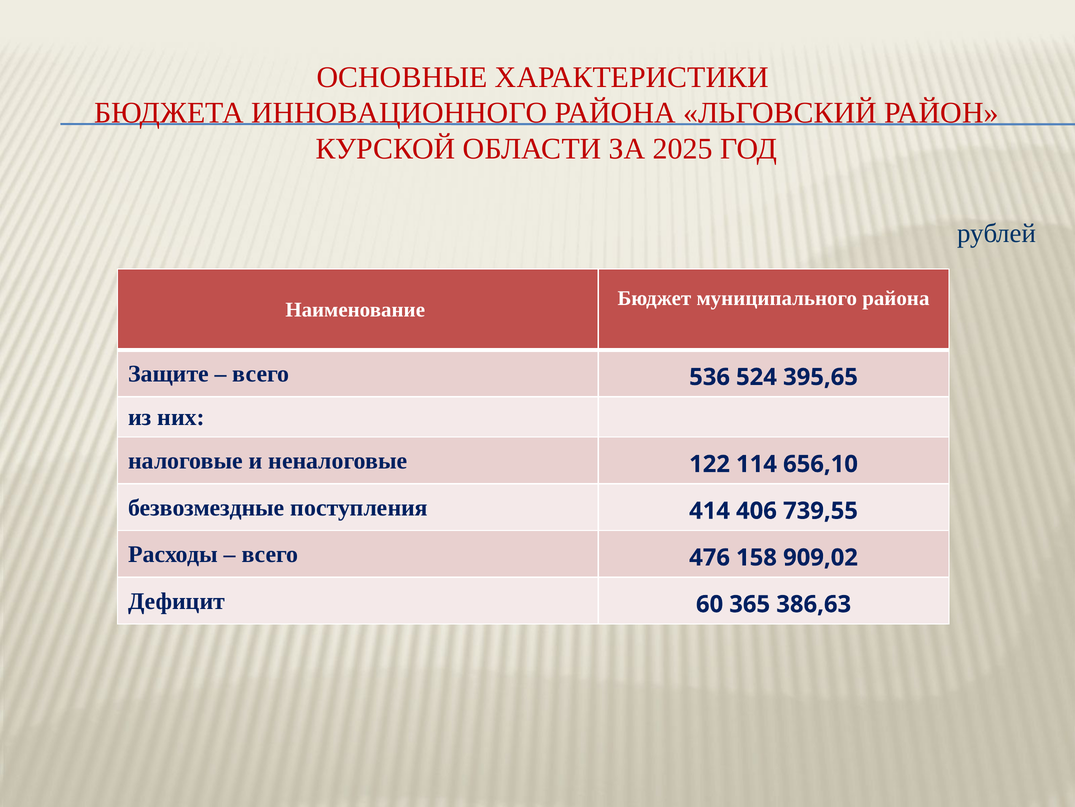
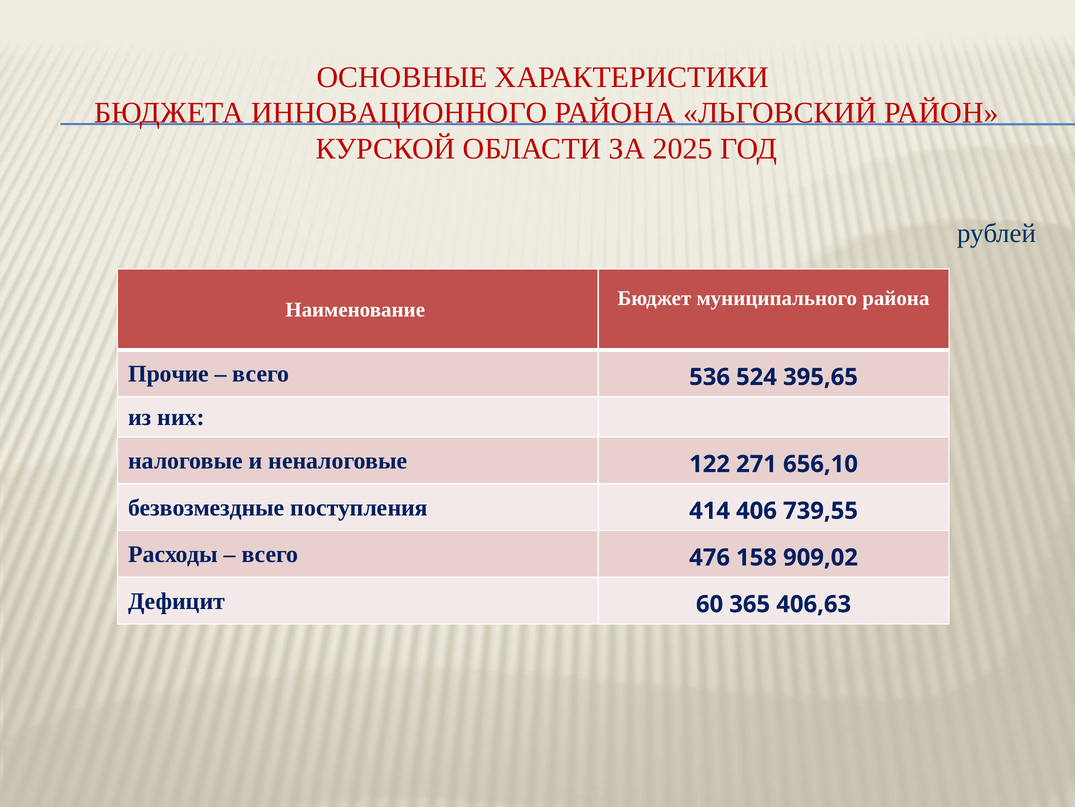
Защите: Защите -> Прочие (169, 374)
114: 114 -> 271 (756, 464)
386,63: 386,63 -> 406,63 (814, 604)
